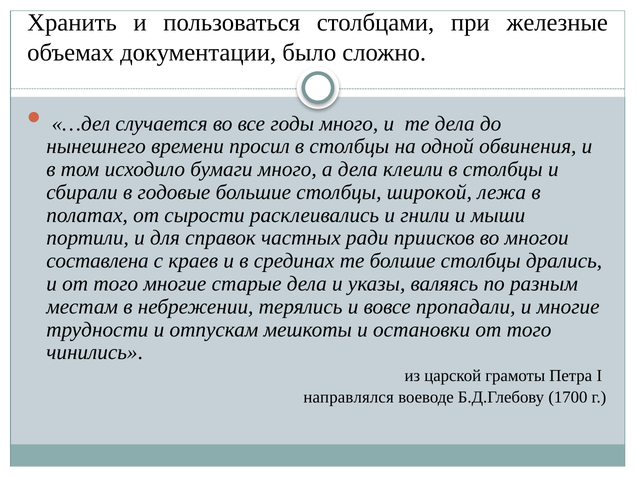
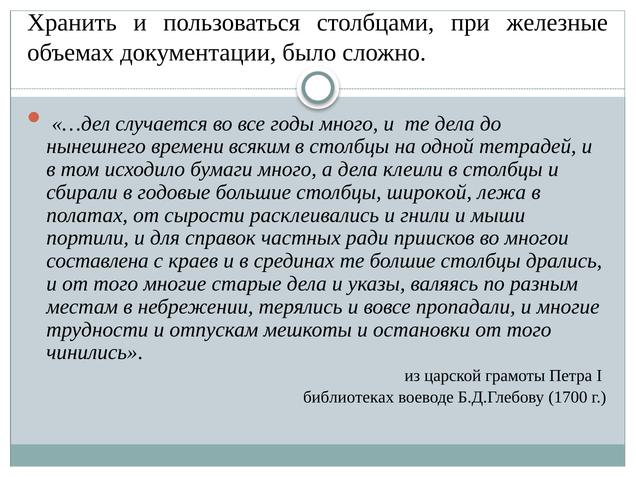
просил: просил -> всяким (260, 146)
обвинения: обвинения -> тетрадей (528, 146)
направлялся: направлялся -> библиотеках (349, 397)
